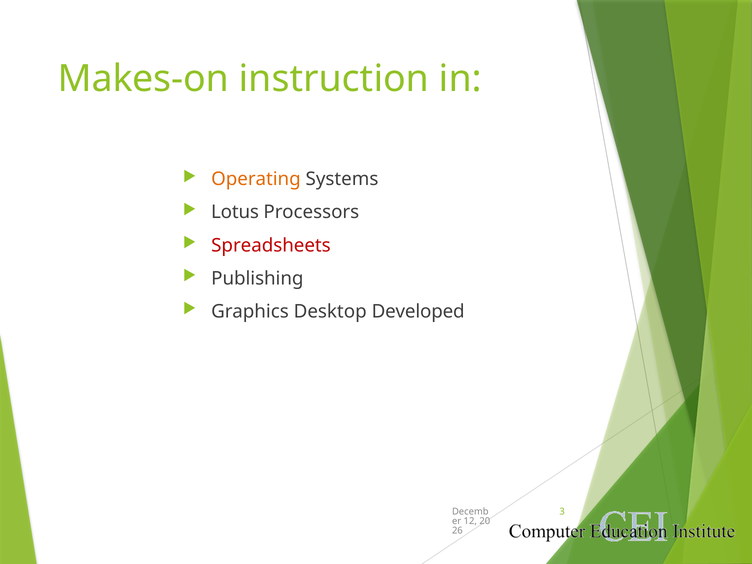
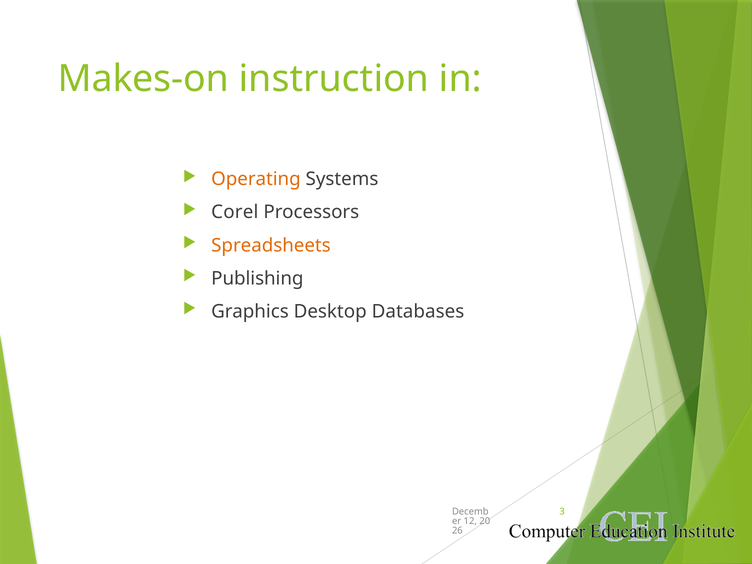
Lotus: Lotus -> Corel (235, 212)
Spreadsheets colour: red -> orange (271, 245)
Developed: Developed -> Databases (418, 311)
